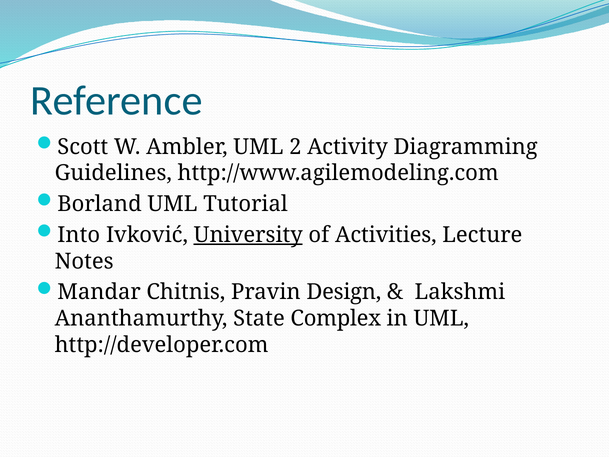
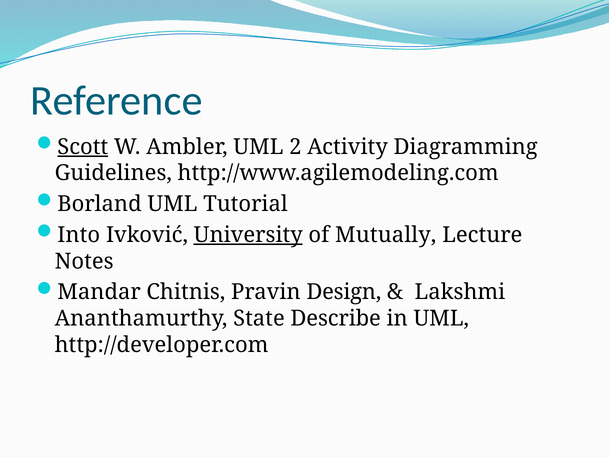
Scott underline: none -> present (83, 147)
Activities: Activities -> Mutually (386, 235)
Complex: Complex -> Describe (336, 319)
